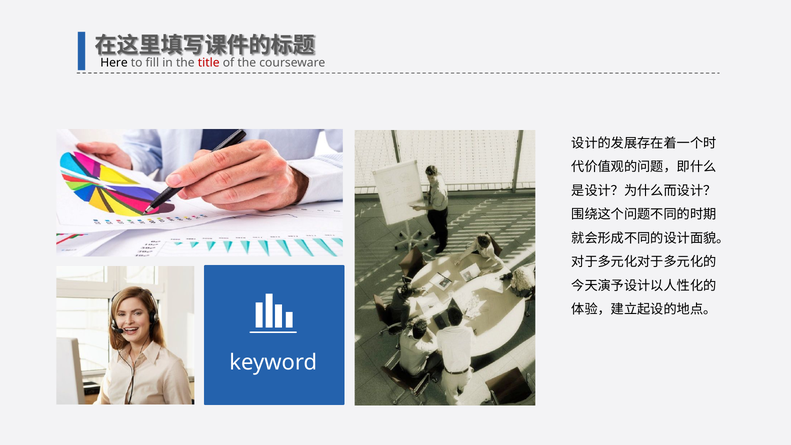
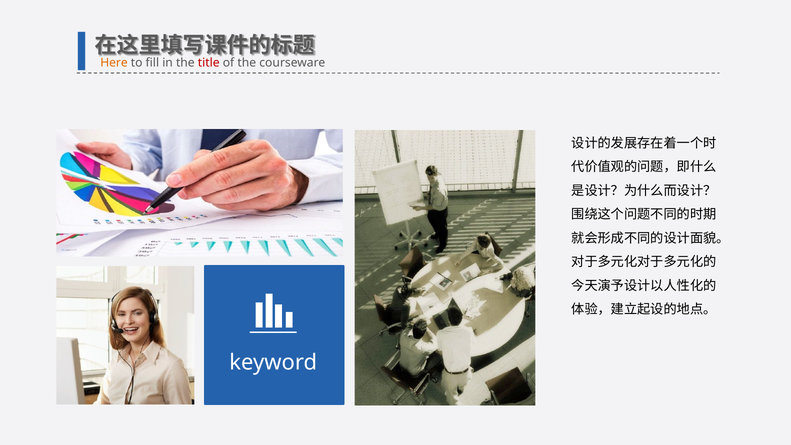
Here colour: black -> orange (114, 63)
